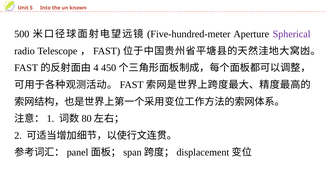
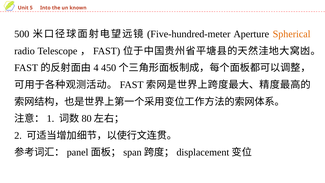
Spherical colour: purple -> orange (292, 34)
